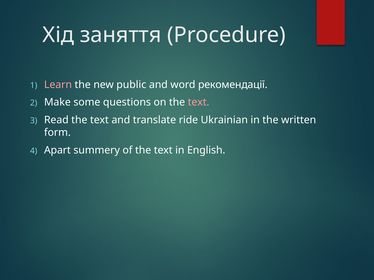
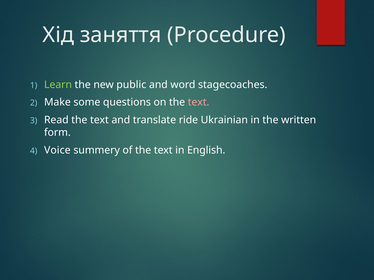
Learn colour: pink -> light green (58, 85)
рекомендації: рекомендації -> stagecoaches (233, 85)
Apart: Apart -> Voice (57, 150)
